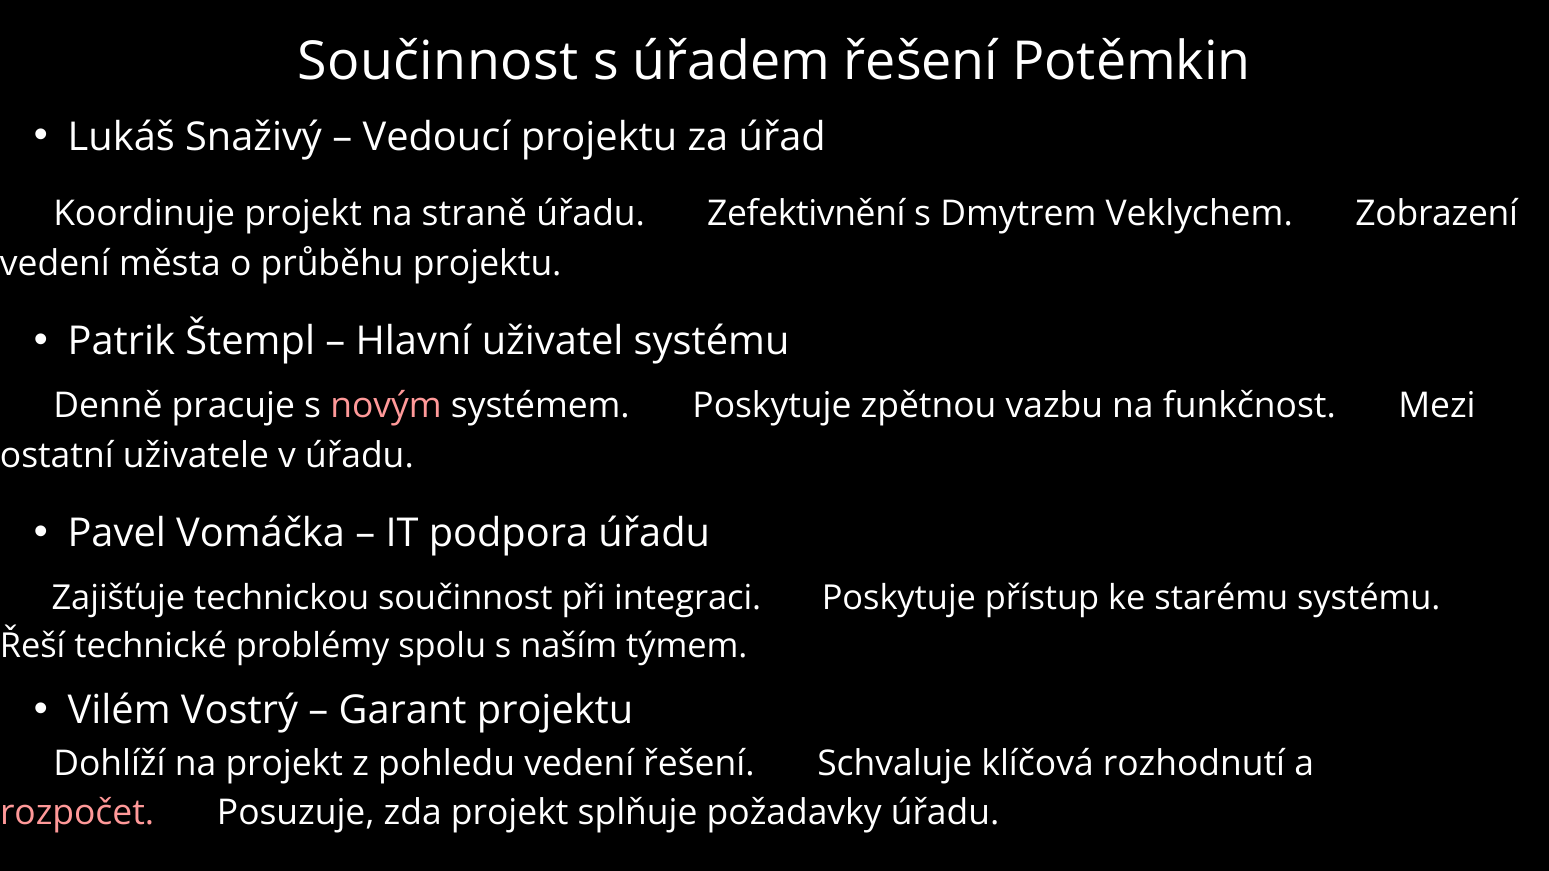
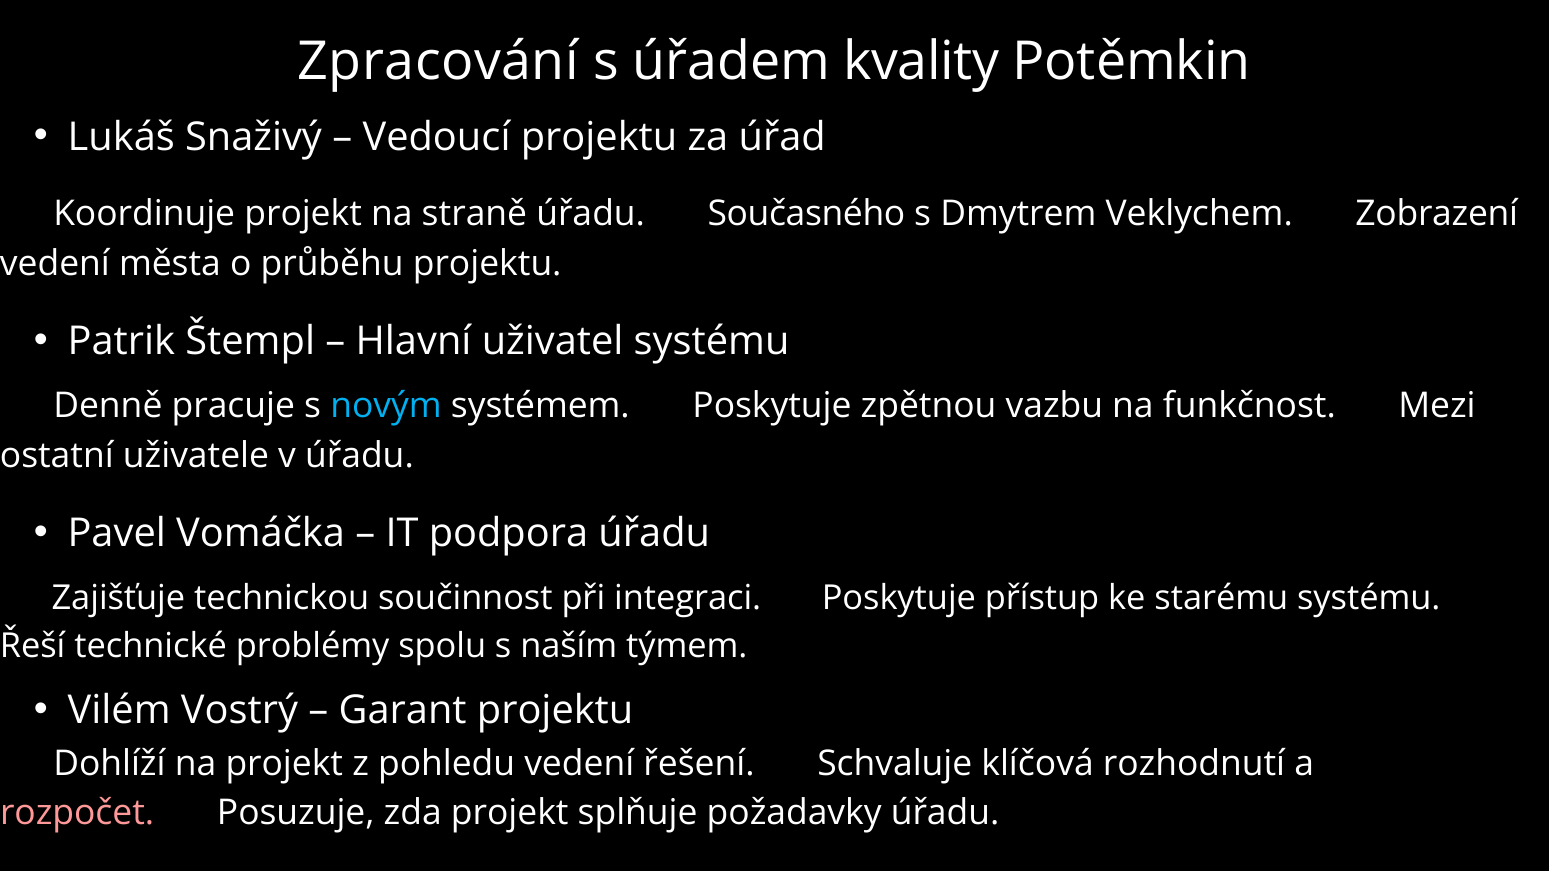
Součinnost: Součinnost -> Zpracování (438, 62)
úřadem řešení: řešení -> kvality (921, 62)
Zefektivnění: Zefektivnění -> Současného (806, 214)
novým colour: pink -> light blue (386, 406)
